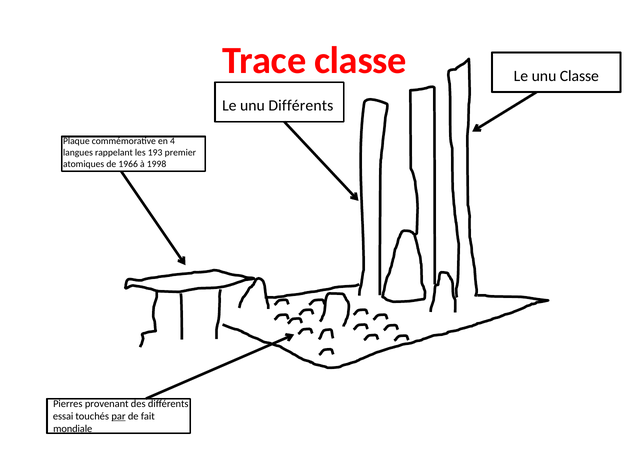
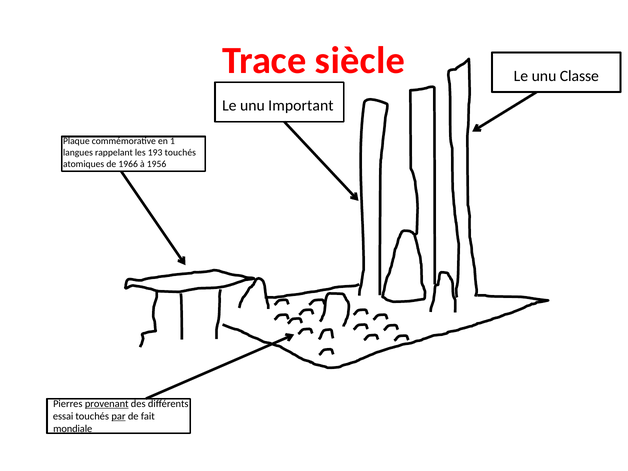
Trace classe: classe -> siècle (360, 61)
unu Différents: Différents -> Important (301, 106)
4: 4 -> 1 (172, 141)
premier: premier -> touchés (180, 153)
1998: 1998 -> 1956 (157, 164)
provenant underline: none -> present (107, 404)
